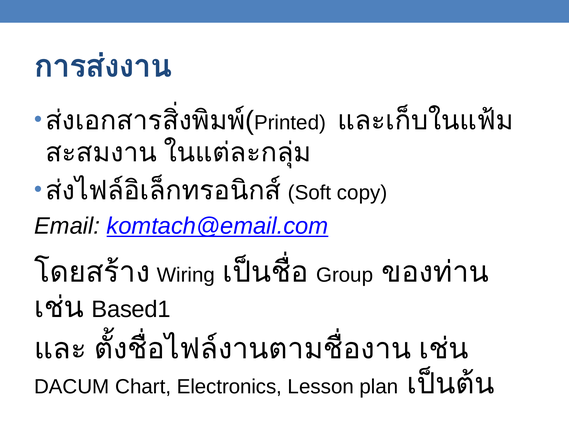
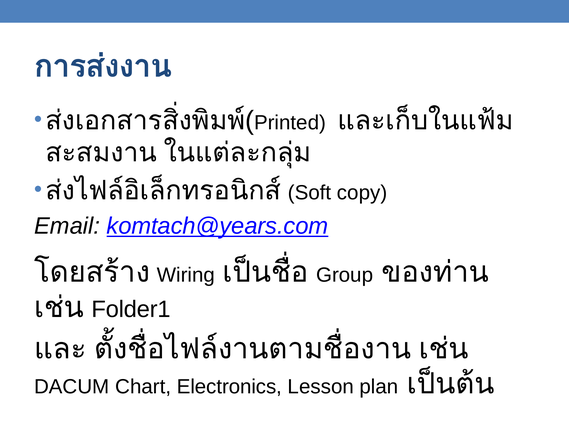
komtach@email.com: komtach@email.com -> komtach@years.com (217, 226)
Based1: Based1 -> Folder1 (131, 309)
